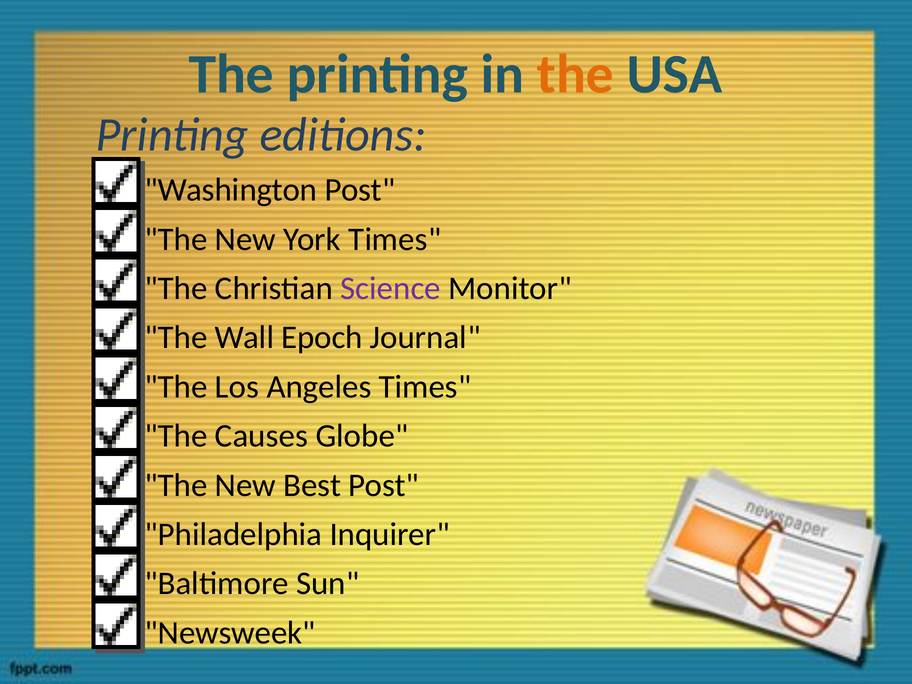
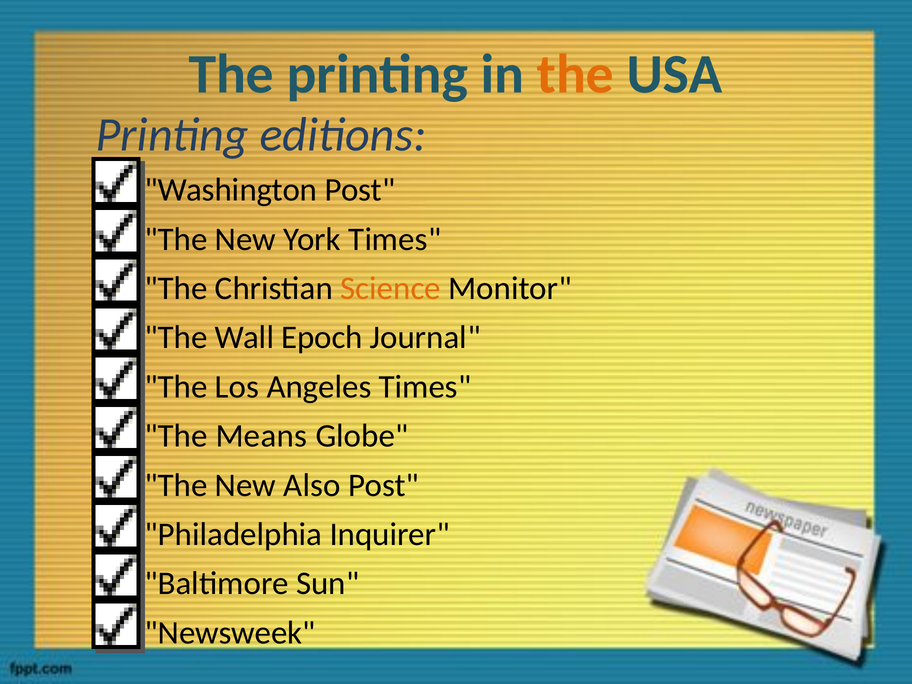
Science colour: purple -> orange (391, 288)
Causes: Causes -> Means (261, 436)
Best: Best -> Also (312, 485)
